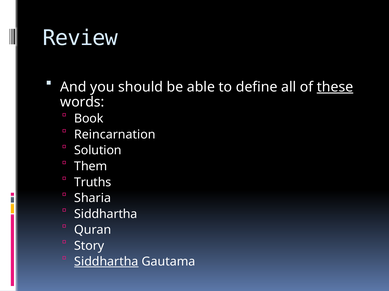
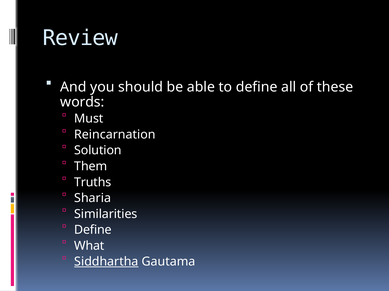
these underline: present -> none (335, 87)
Book: Book -> Must (89, 119)
Siddhartha: Siddhartha -> Similarities (106, 215)
Quran: Quran -> Define (93, 230)
Story: Story -> What (89, 246)
